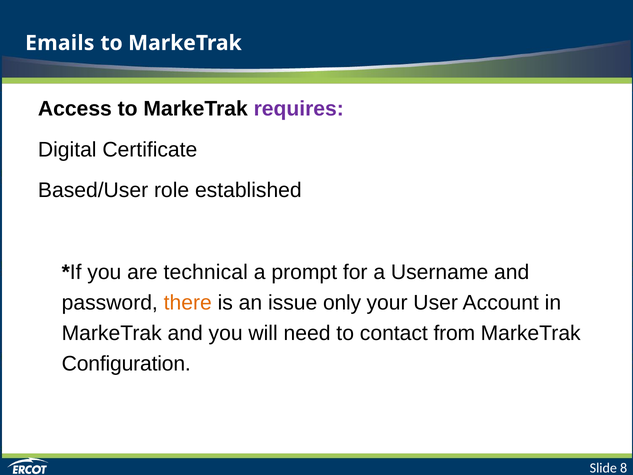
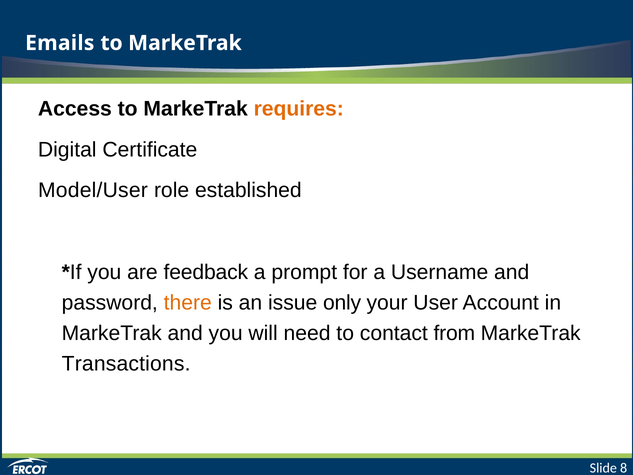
requires colour: purple -> orange (299, 109)
Based/User: Based/User -> Model/User (93, 190)
technical: technical -> feedback (206, 272)
Configuration: Configuration -> Transactions (126, 363)
